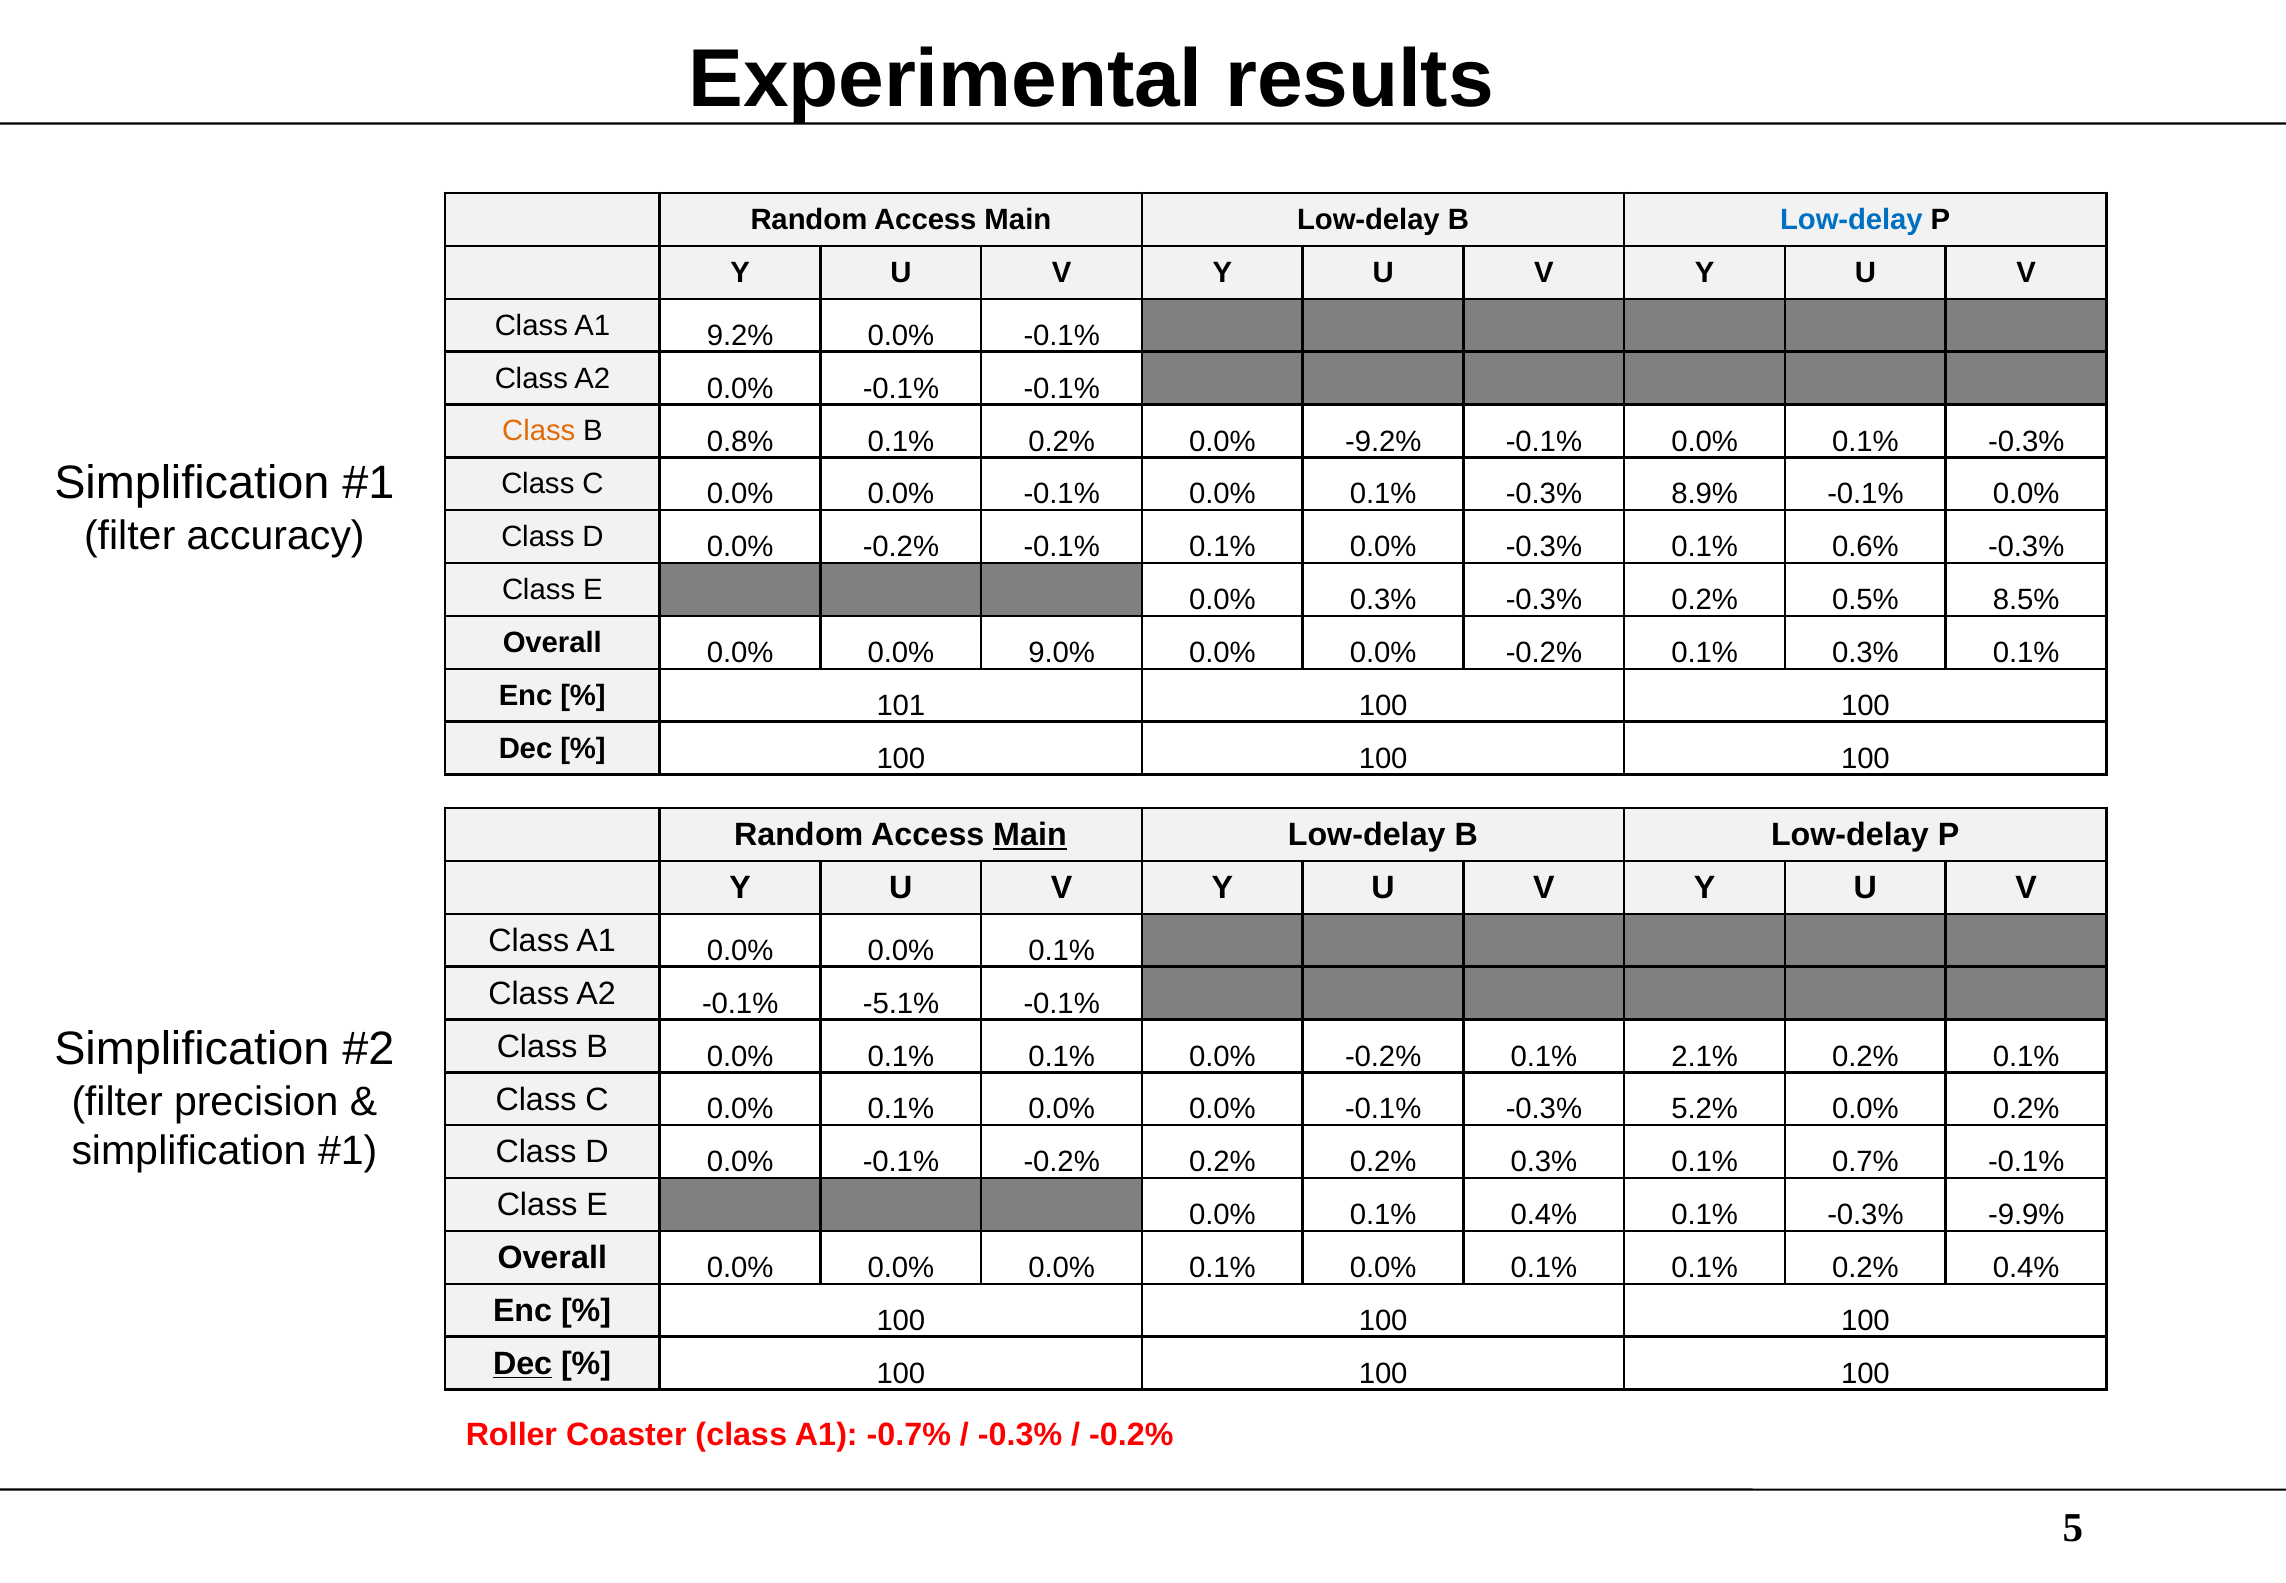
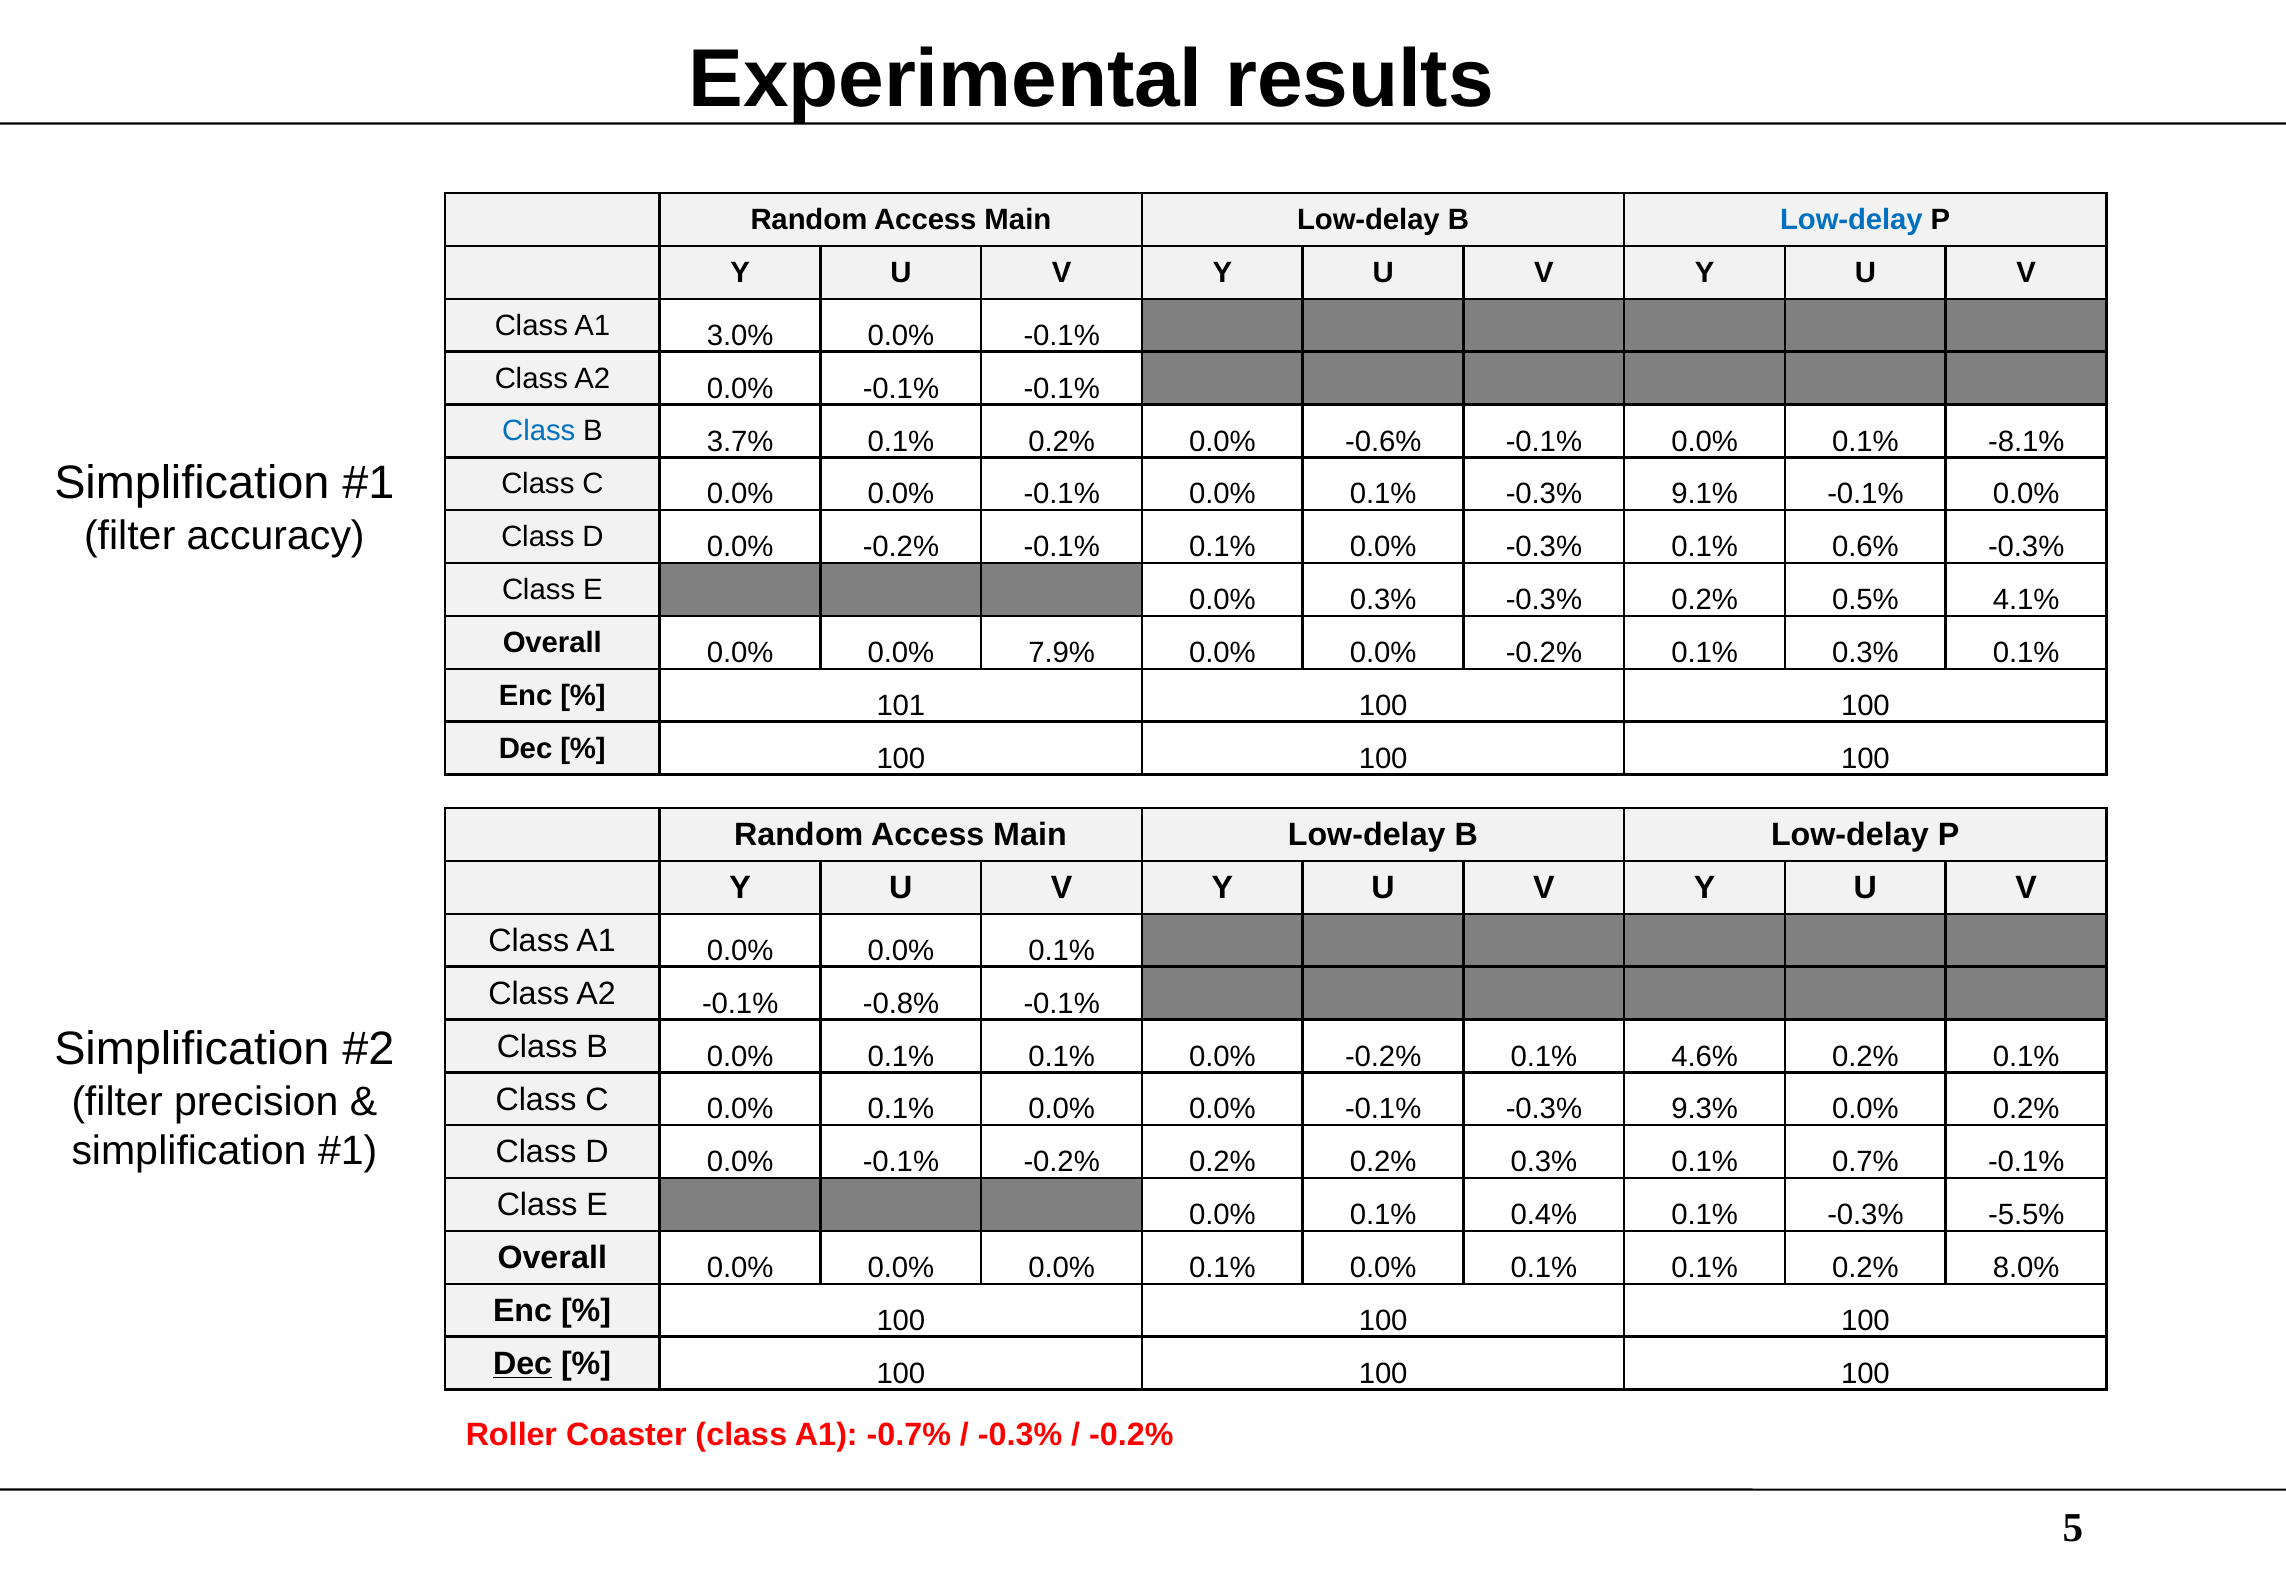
9.2%: 9.2% -> 3.0% (740, 336)
Class colour: orange -> blue (539, 431)
0.8%: 0.8% -> 3.7% (740, 441)
-9.2%: -9.2% -> -0.6% (1383, 441)
-0.3%: -0.3% -> -8.1% (2026, 441)
8.9%: 8.9% -> 9.1% (1705, 494)
8.5%: 8.5% -> 4.1% (2026, 600)
9.0%: 9.0% -> 7.9% (1062, 653)
Main underline: present -> none (1030, 835)
-5.1%: -5.1% -> -0.8% (901, 1003)
2.1%: 2.1% -> 4.6% (1705, 1056)
5.2%: 5.2% -> 9.3% (1705, 1109)
-9.9%: -9.9% -> -5.5% (2026, 1215)
0.2% 0.4%: 0.4% -> 8.0% (2026, 1267)
